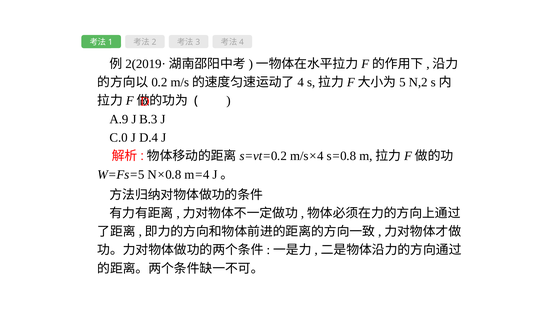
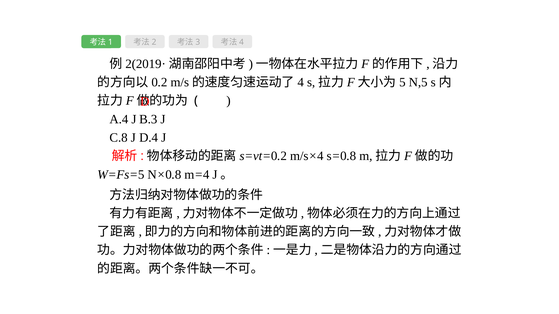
N,2: N,2 -> N,5 (418, 82)
A.9: A.9 -> A.4 (119, 119)
C.0: C.0 -> C.8 (119, 138)
